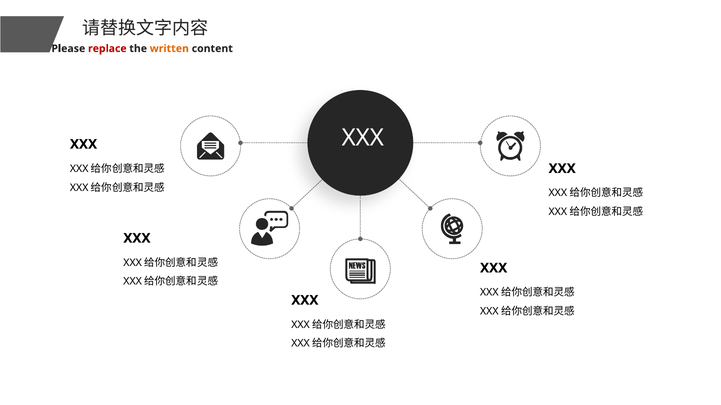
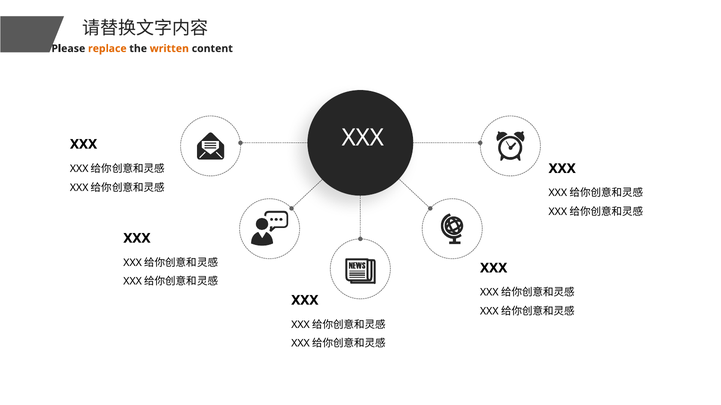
replace colour: red -> orange (107, 49)
